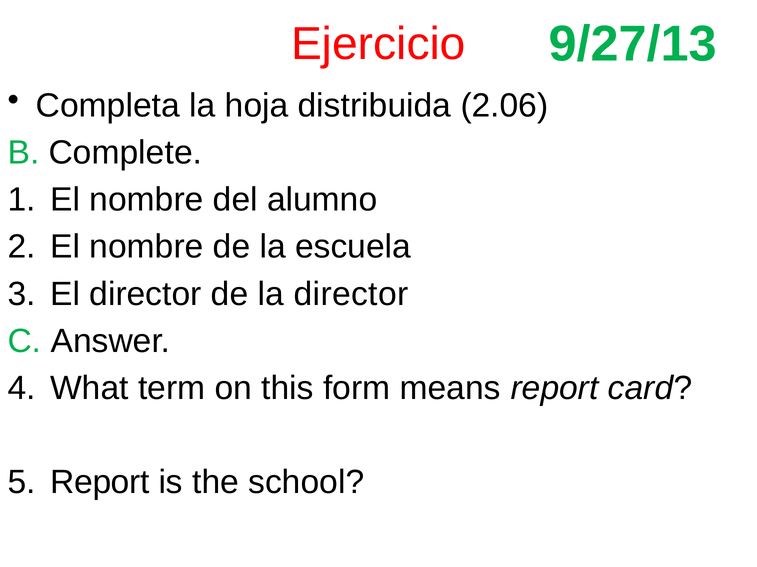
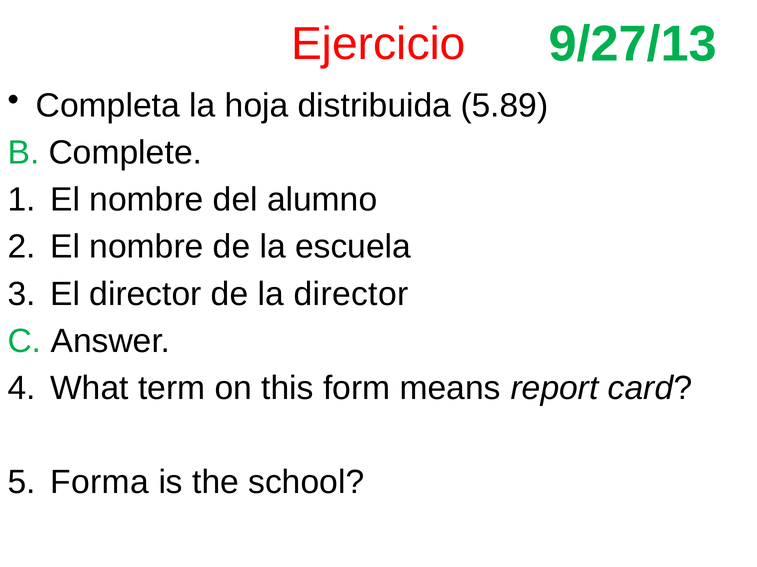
2.06: 2.06 -> 5.89 (504, 106)
Report: Report -> Forma (100, 483)
